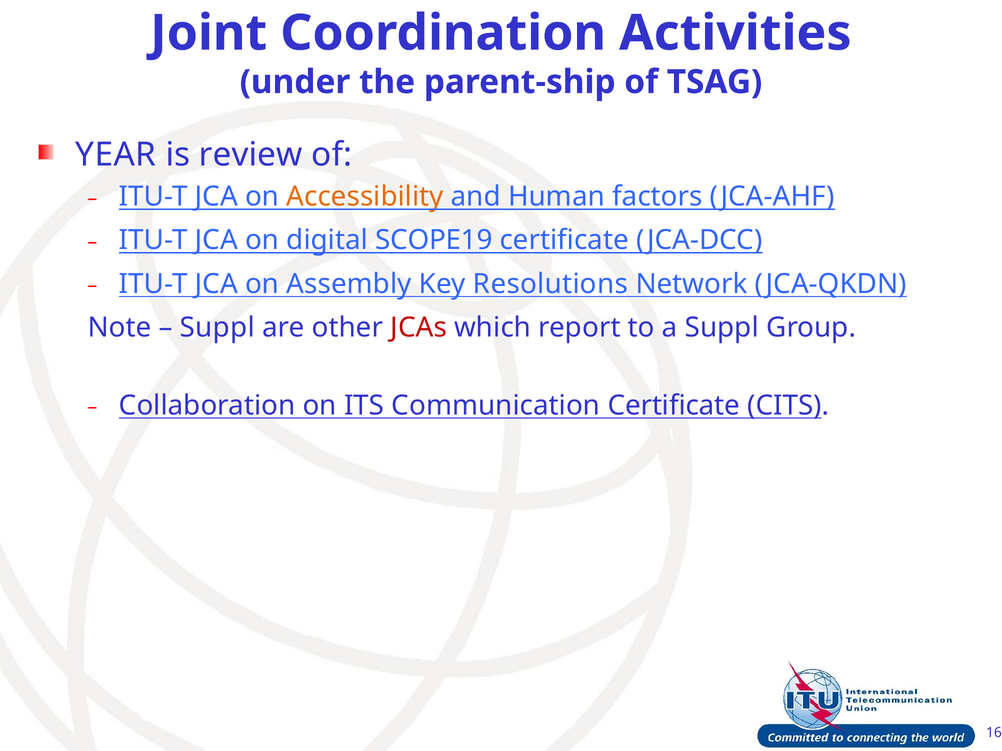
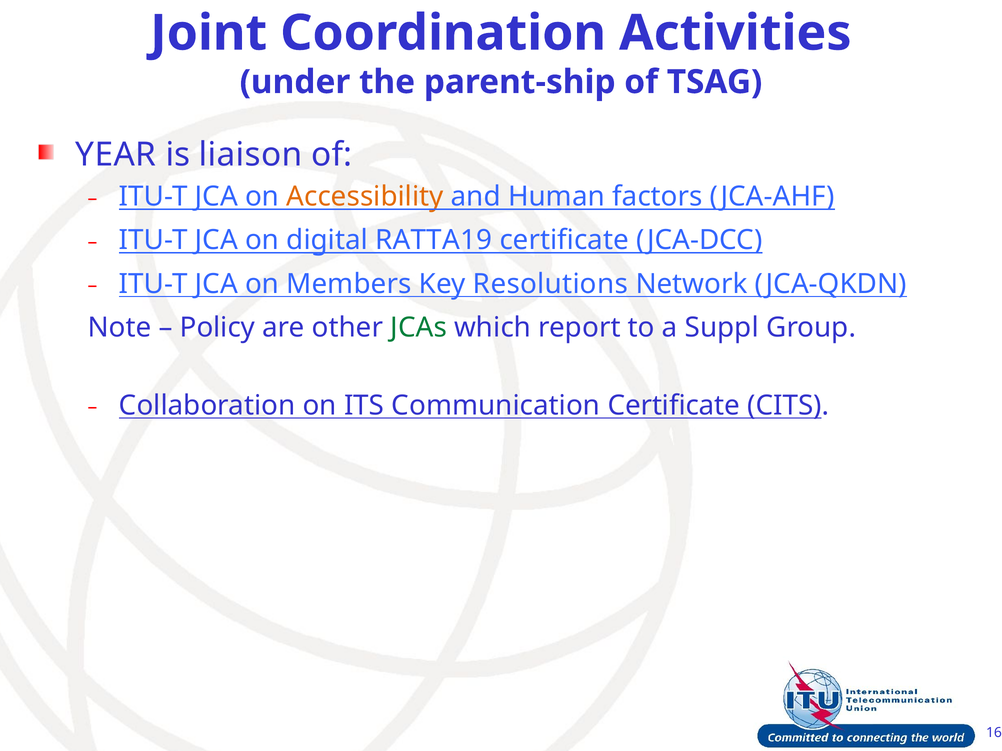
review: review -> liaison (251, 155)
SCOPE19: SCOPE19 -> RATTA19 (434, 240)
Assembly: Assembly -> Members (349, 284)
Suppl: Suppl -> Policy (217, 328)
JCAs colour: red -> green (419, 328)
